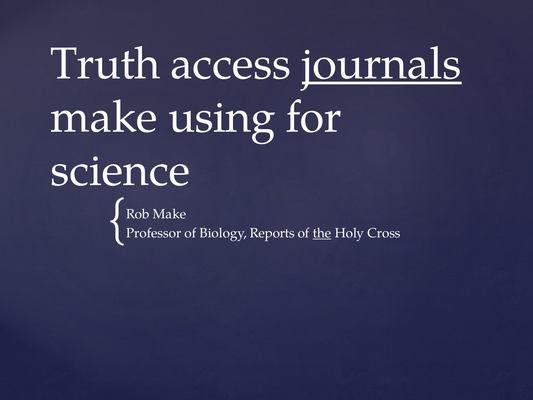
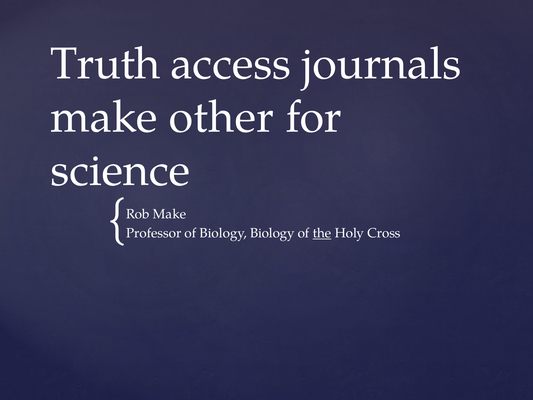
journals underline: present -> none (382, 64)
using: using -> other (221, 117)
Biology Reports: Reports -> Biology (272, 233)
